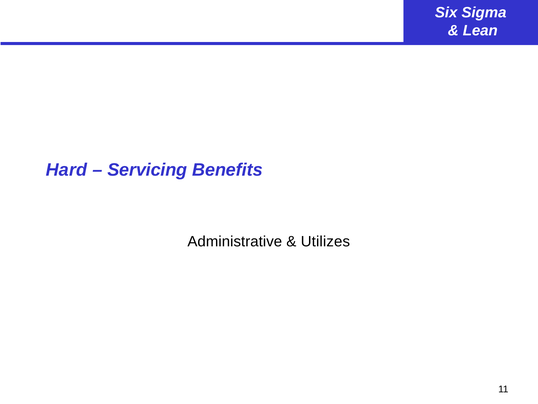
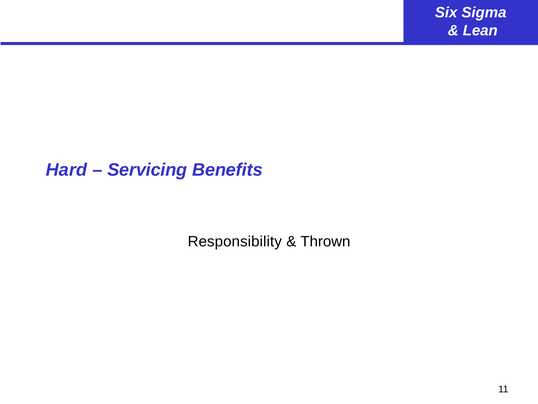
Administrative: Administrative -> Responsibility (235, 241)
Utilizes: Utilizes -> Thrown (325, 241)
